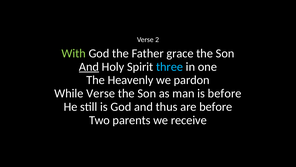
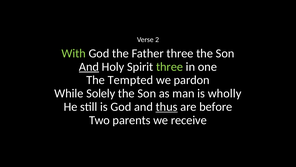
Father grace: grace -> three (180, 53)
three colour: light blue -> light green (170, 67)
Heavenly: Heavenly -> Tempted (130, 80)
While Verse: Verse -> Solely (101, 93)
is before: before -> wholly (225, 93)
thus underline: none -> present (167, 106)
